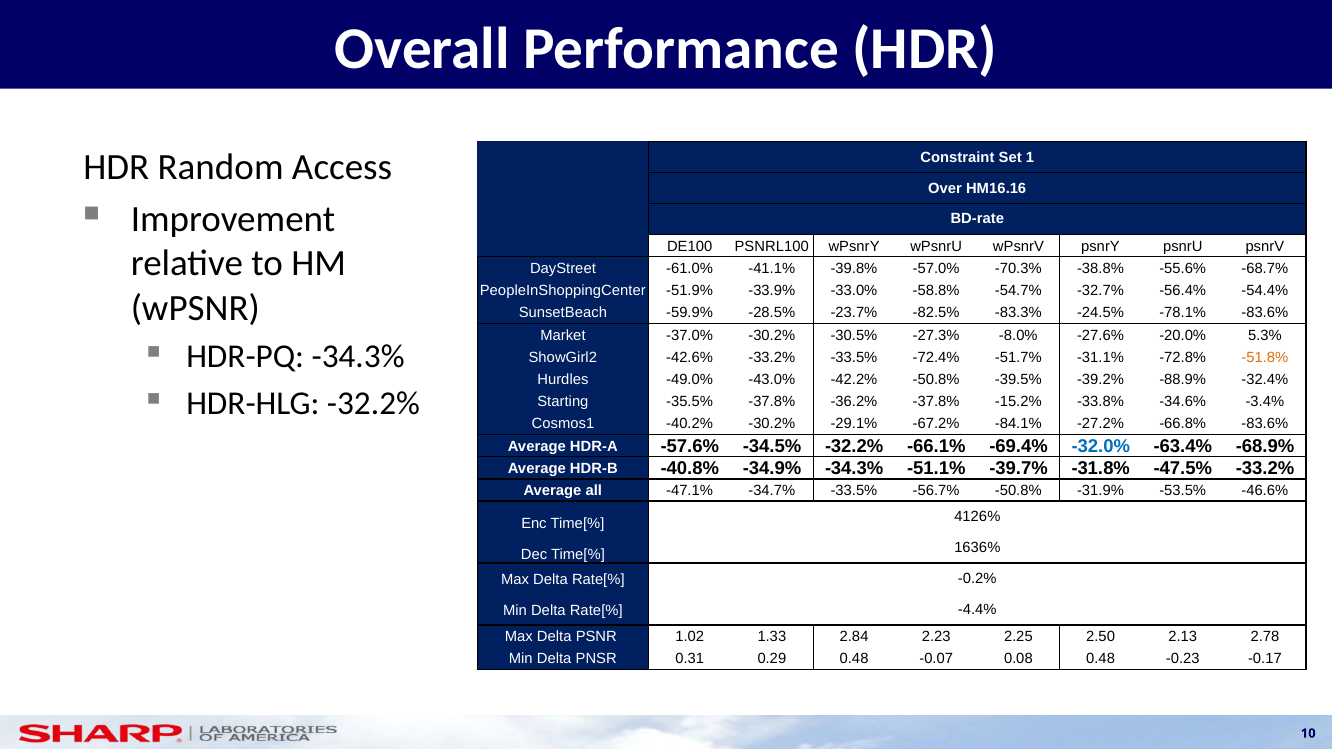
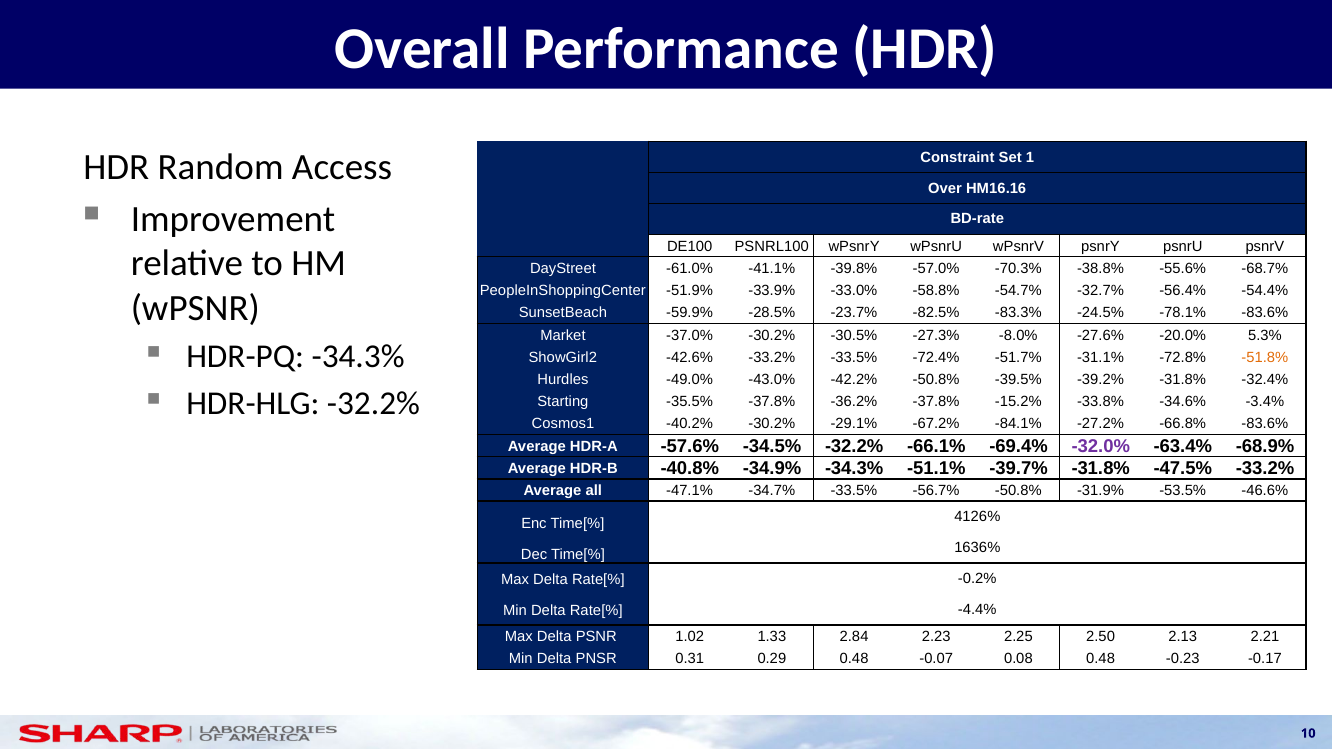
-39.2% -88.9%: -88.9% -> -31.8% (1183, 380)
-32.0% colour: blue -> purple (1101, 446)
2.78: 2.78 -> 2.21 (1265, 637)
